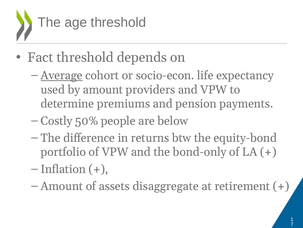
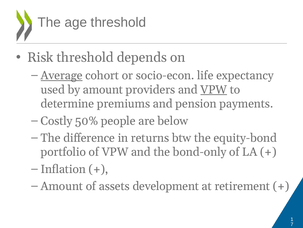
Fact: Fact -> Risk (40, 57)
VPW underline: none -> present (214, 89)
disaggregate: disaggregate -> development (166, 186)
